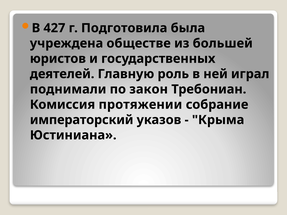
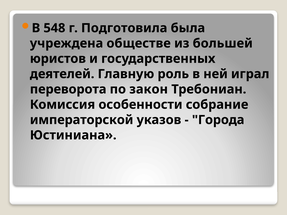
427: 427 -> 548 (54, 28)
поднимали: поднимали -> переворота (68, 89)
протяжении: протяжении -> особенности (140, 105)
императорский: императорский -> императорской (82, 120)
Крыма: Крыма -> Города (218, 120)
